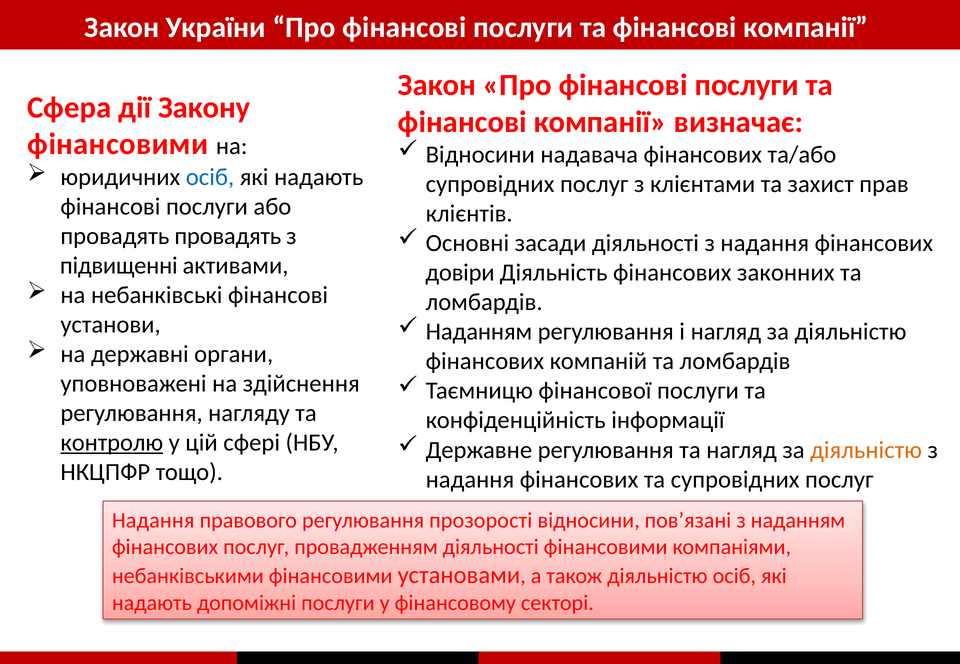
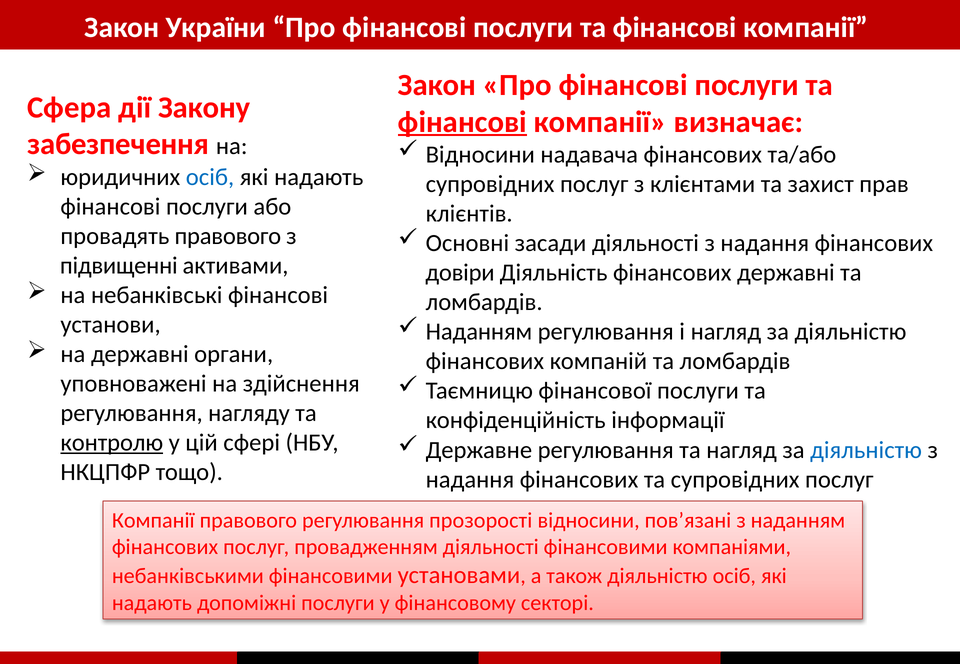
фінансові underline: none -> present (462, 122)
фінансовими: фінансовими -> забезпечення (118, 144)
провадять провадять: провадять -> правового (228, 236)
фінансових законних: законних -> державні (786, 273)
діяльністю colour: orange -> blue (866, 450)
Надання: Надання -> Компанії (153, 521)
